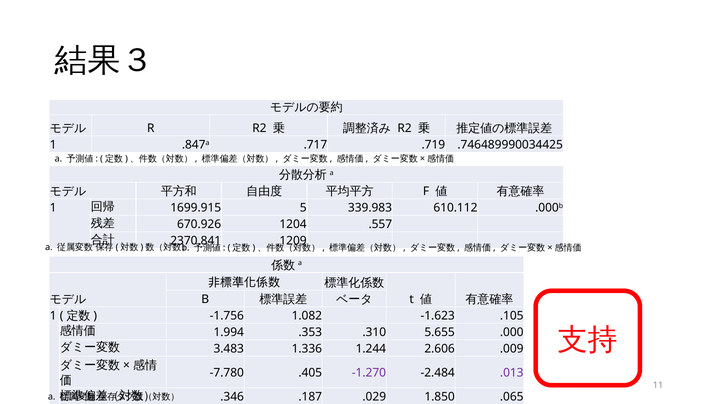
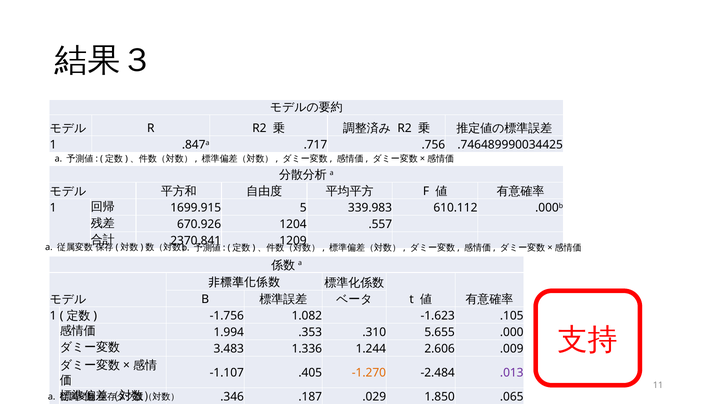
.719: .719 -> .756 (433, 145)
-7.780: -7.780 -> -1.107 (227, 373)
-1.270 colour: purple -> orange (369, 373)
